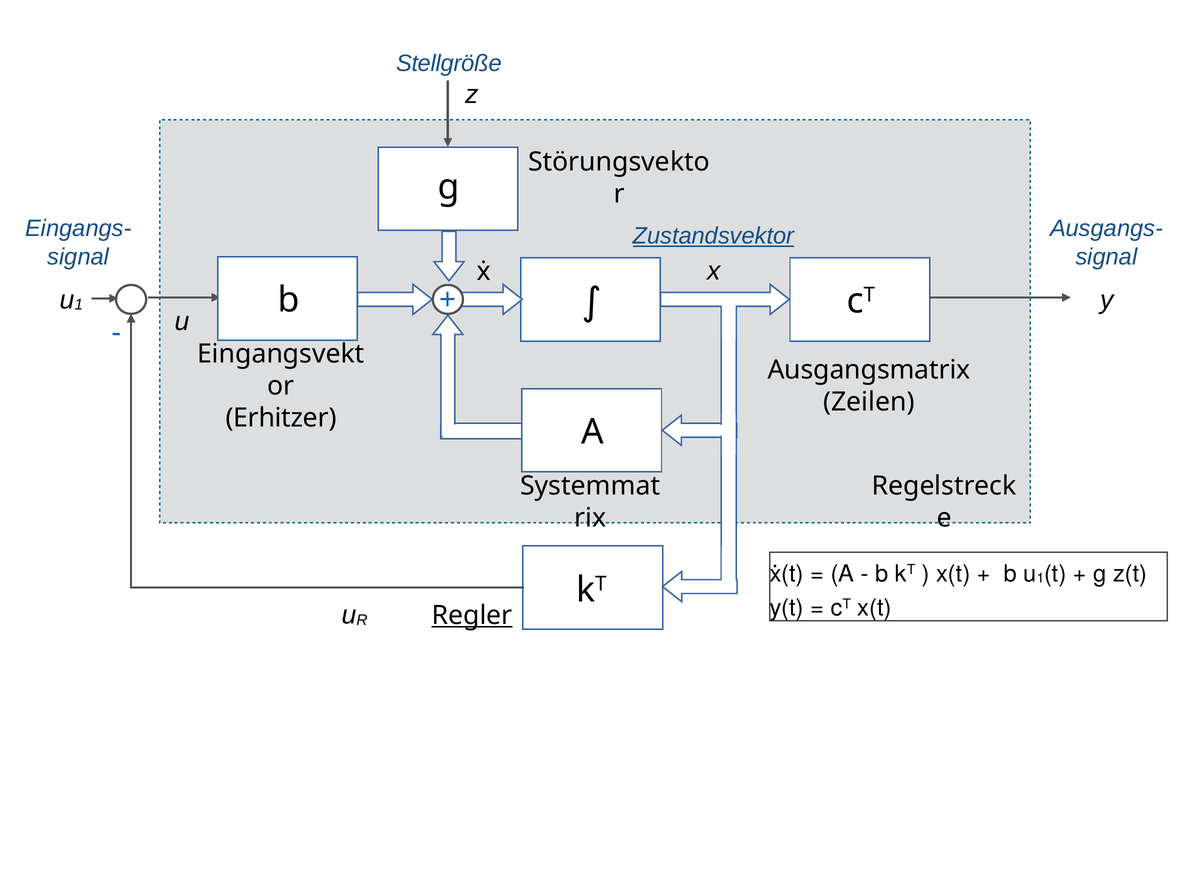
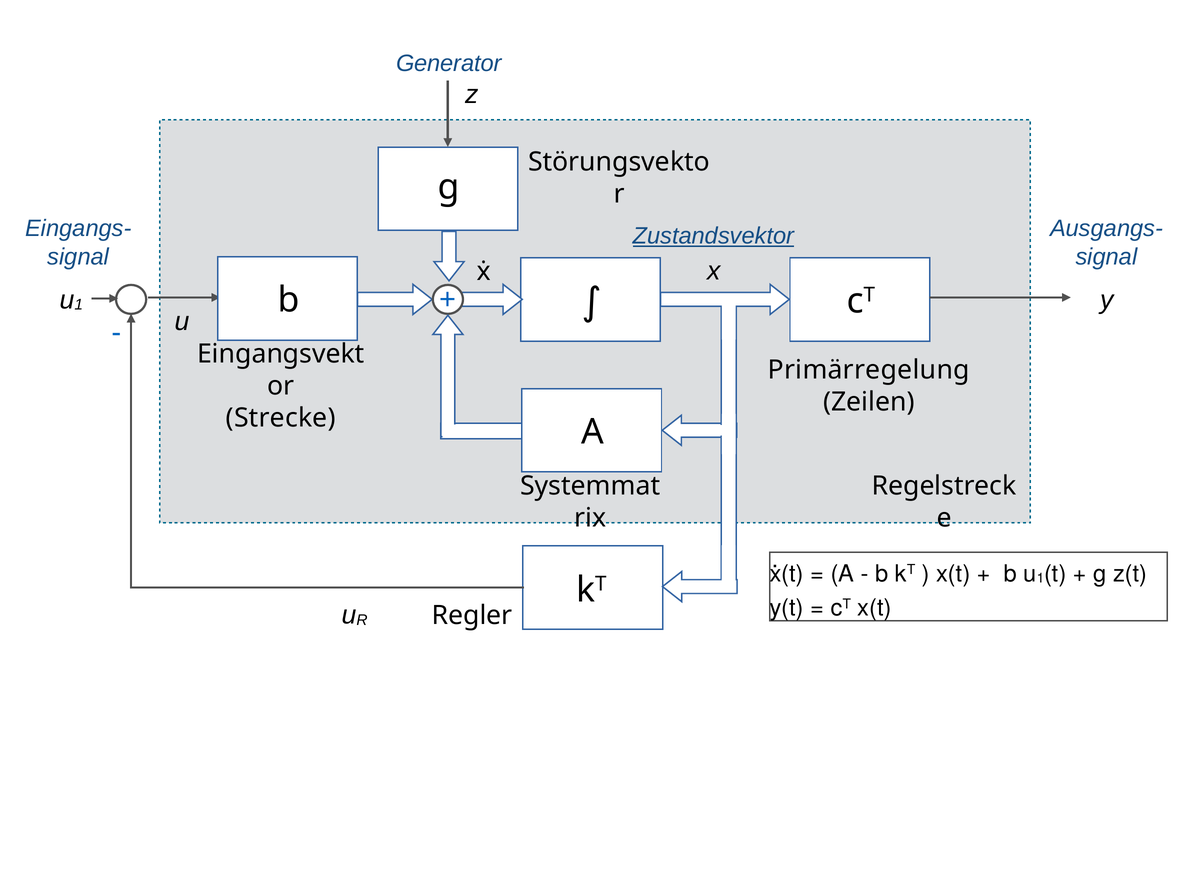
Stellgröße: Stellgröße -> Generator (449, 63)
Ausgangsmatrix: Ausgangsmatrix -> Primärregelung (869, 370)
Erhitzer: Erhitzer -> Strecke (281, 418)
Regler underline: present -> none (472, 615)
